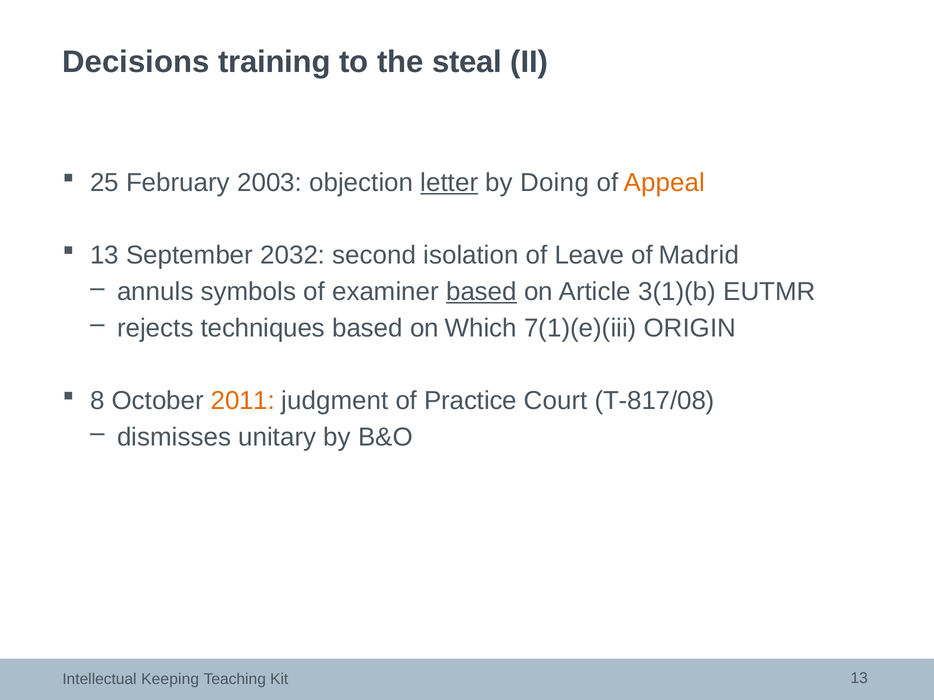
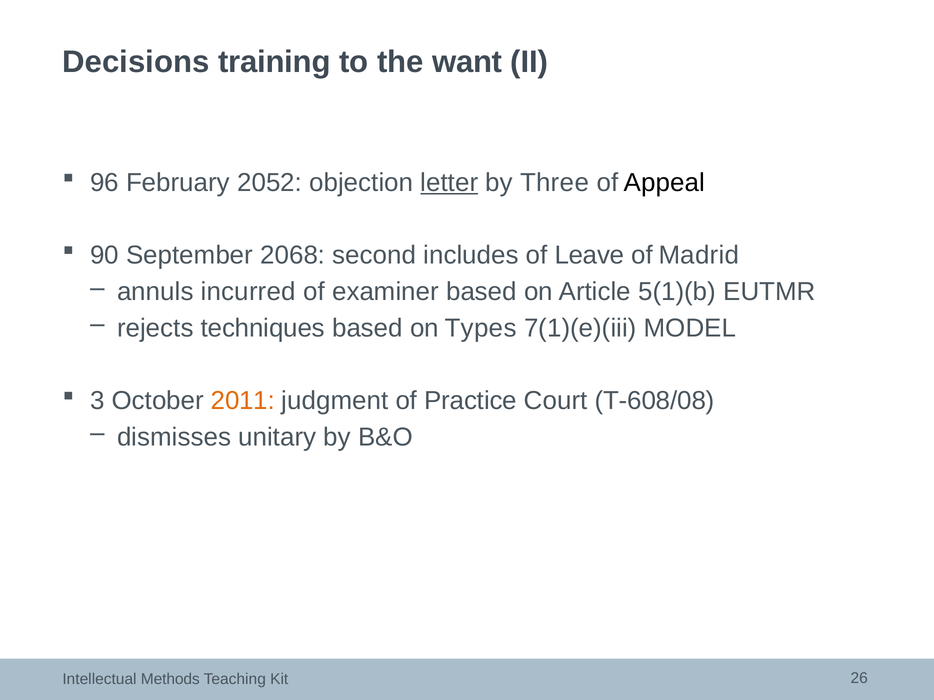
steal: steal -> want (467, 62)
25: 25 -> 96 (104, 183)
2003: 2003 -> 2052 (270, 183)
Doing: Doing -> Three (555, 183)
Appeal colour: orange -> black (664, 183)
13: 13 -> 90 (104, 256)
2032: 2032 -> 2068 (293, 256)
isolation: isolation -> includes (471, 256)
symbols: symbols -> incurred (248, 292)
based underline: present -> none (481, 292)
3(1)(b: 3(1)(b -> 5(1)(b (677, 292)
Which: Which -> Types (481, 328)
ORIGIN: ORIGIN -> MODEL (690, 328)
8: 8 -> 3 (97, 401)
T-817/08: T-817/08 -> T-608/08 (655, 401)
Keeping: Keeping -> Methods (170, 680)
Kit 13: 13 -> 26 (859, 679)
